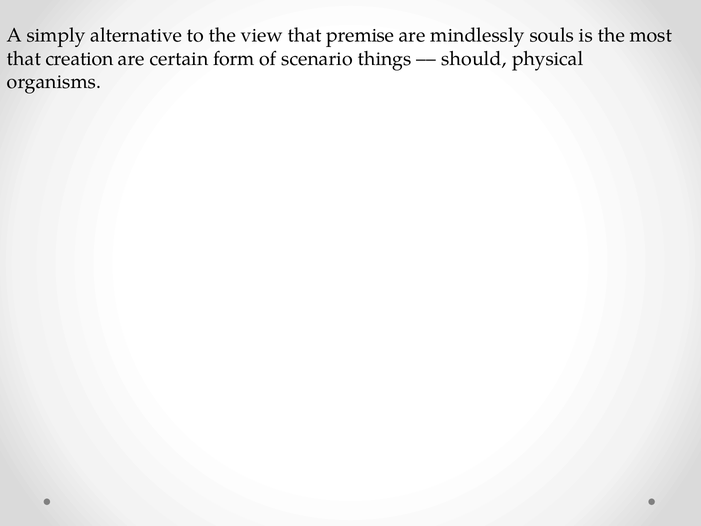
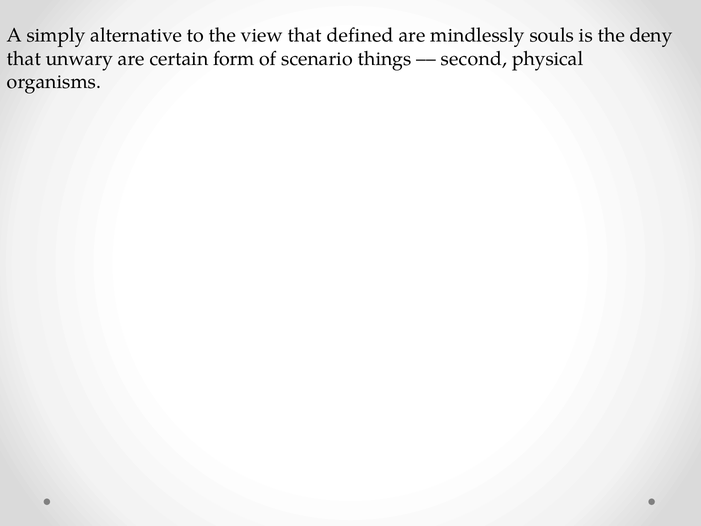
premise: premise -> defined (360, 35)
most: most -> deny (651, 35)
creation: creation -> unwary (79, 59)
should: should -> second (474, 59)
